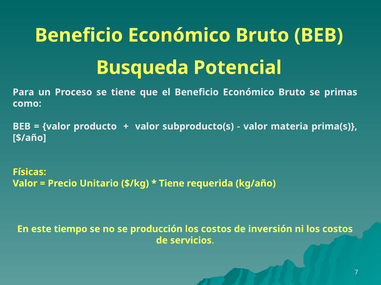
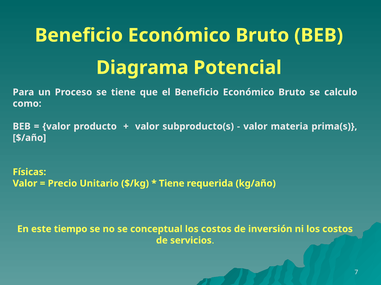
Busqueda: Busqueda -> Diagrama (142, 68)
primas: primas -> calculo (341, 92)
producción: producción -> conceptual (156, 230)
